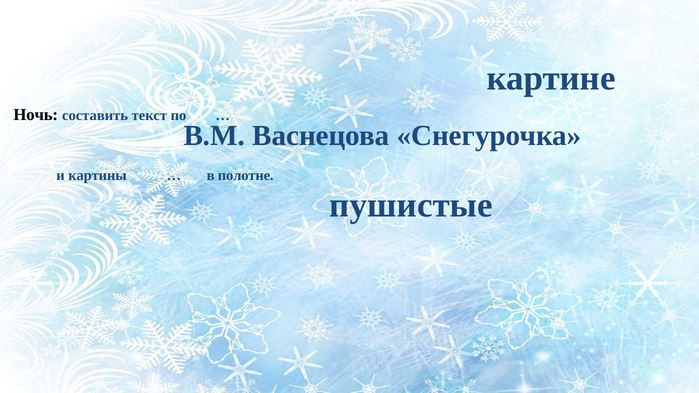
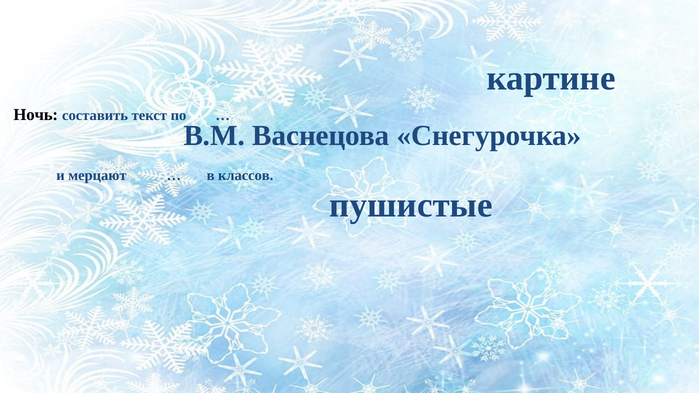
картины: картины -> мерцают (97, 175)
полотне: полотне -> классов (246, 175)
